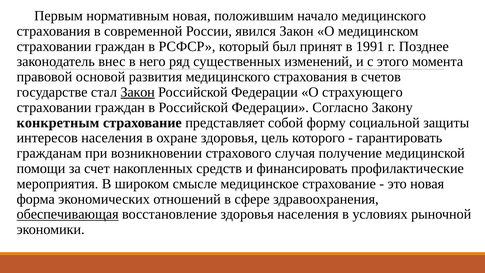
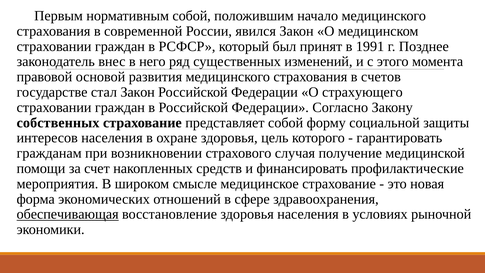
нормативным новая: новая -> собой (192, 16)
Закон underline: present -> none (138, 92)
конкретным: конкретным -> собственных (58, 123)
